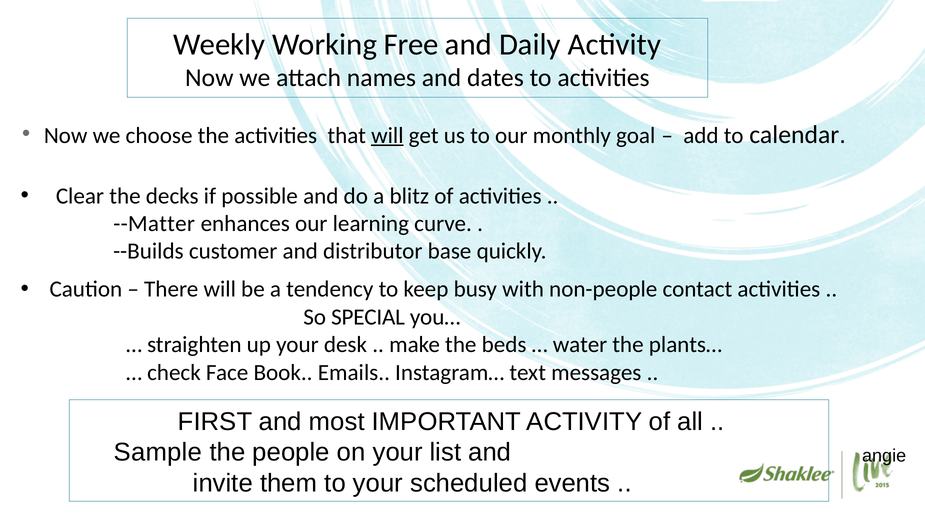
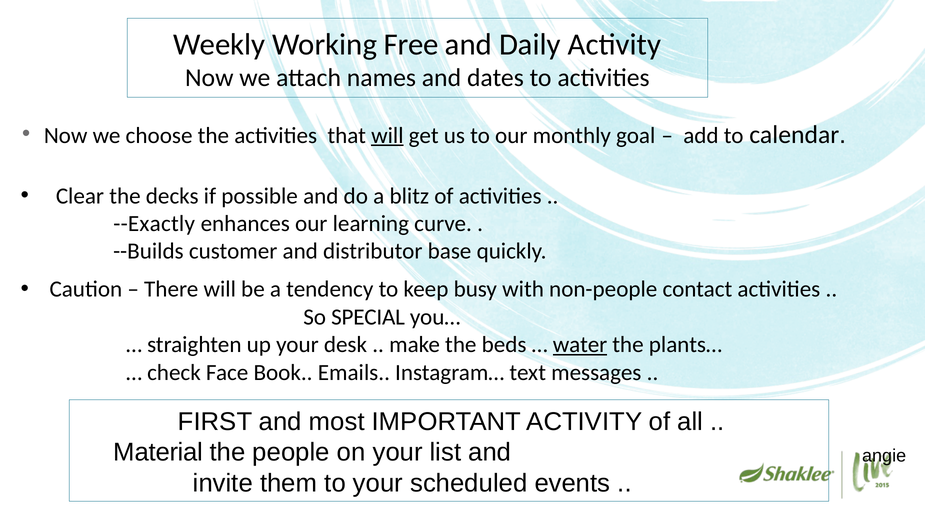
--Matter: --Matter -> --Exactly (154, 224)
water underline: none -> present (580, 345)
Sample: Sample -> Material (158, 453)
